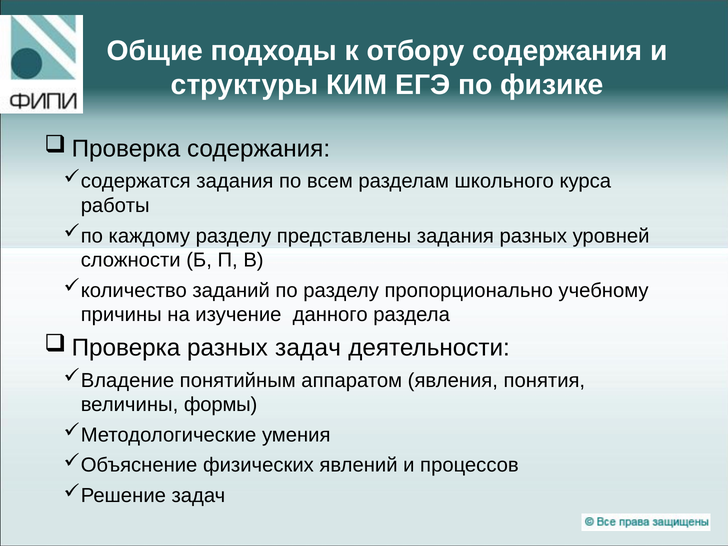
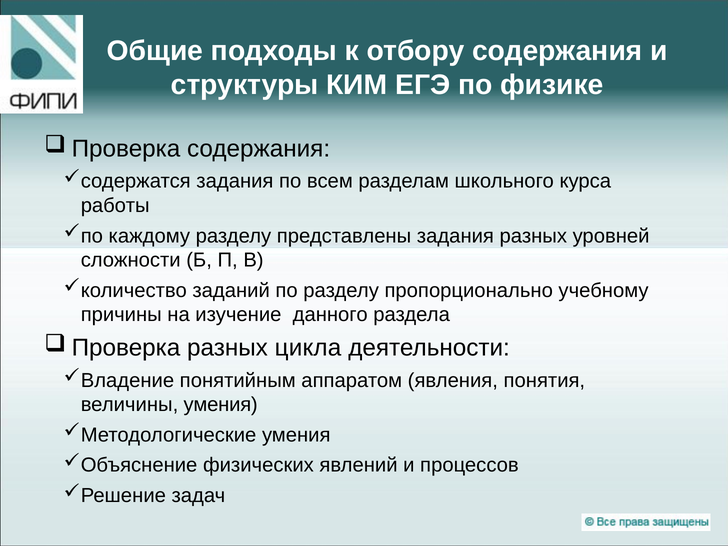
разных задач: задач -> цикла (308, 348)
величины формы: формы -> умения (221, 405)
